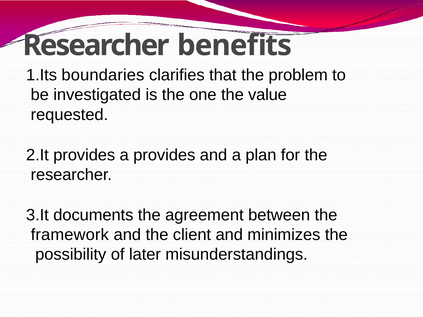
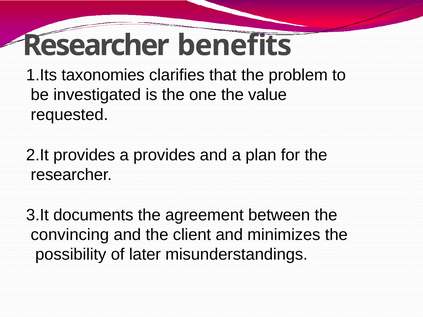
boundaries: boundaries -> taxonomies (103, 75)
framework: framework -> convincing (70, 235)
